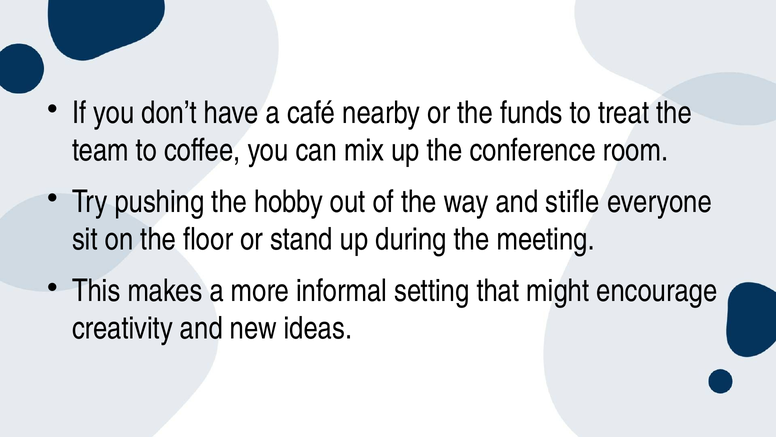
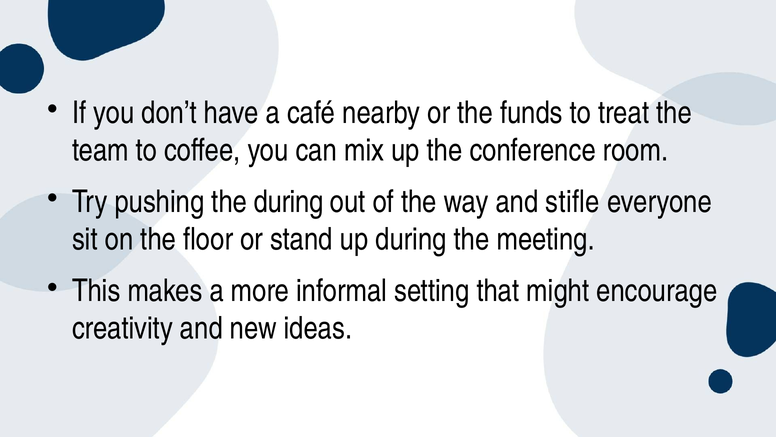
the hobby: hobby -> during (289, 202)
